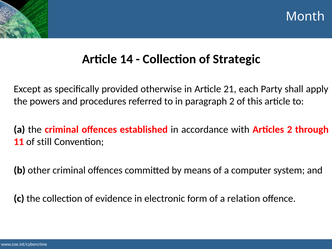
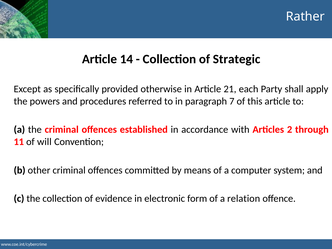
Month: Month -> Rather (305, 16)
paragraph 2: 2 -> 7 (232, 101)
still: still -> will (44, 142)
